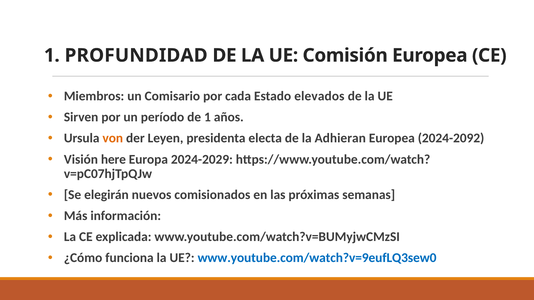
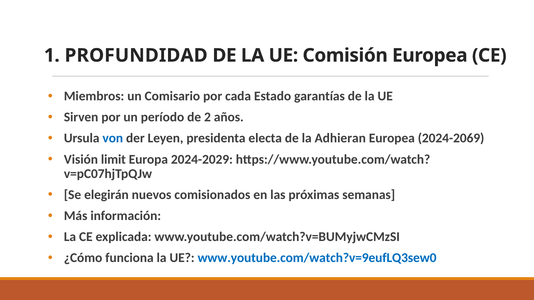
elevados: elevados -> garantías (319, 96)
de 1: 1 -> 2 (207, 117)
von colour: orange -> blue (113, 138)
2024-2092: 2024-2092 -> 2024-2069 (451, 138)
here: here -> limit (113, 159)
